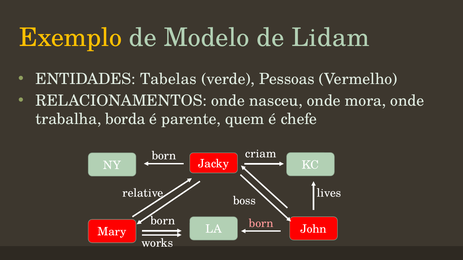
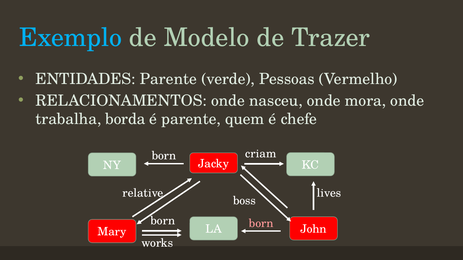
Exemplo colour: yellow -> light blue (71, 38)
Lidam: Lidam -> Trazer (331, 38)
ENTIDADES Tabelas: Tabelas -> Parente (168, 79)
